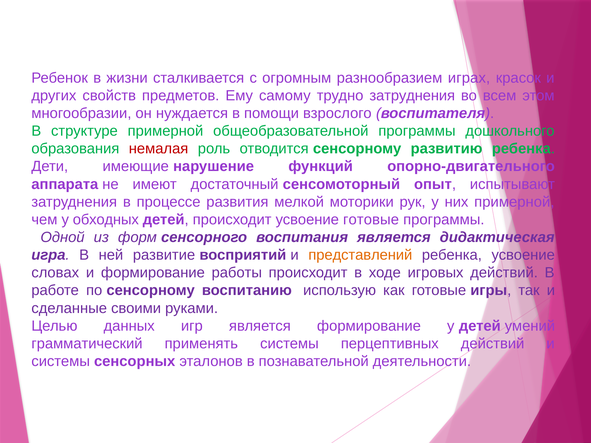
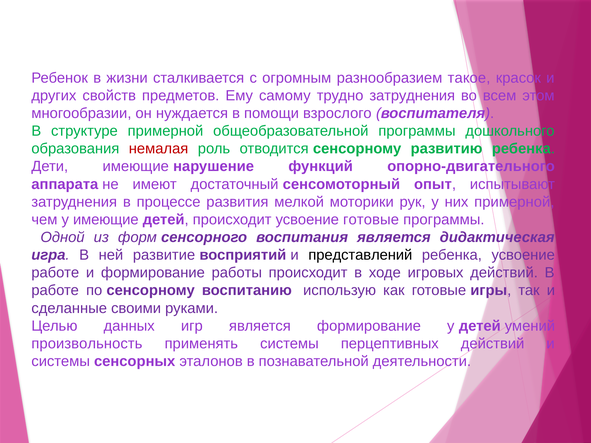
играх: играх -> такое (469, 78)
у обходных: обходных -> имеющие (106, 220)
представлений colour: orange -> black (360, 255)
словах: словах -> работе (55, 273)
грамматический: грамматический -> произвольность (87, 344)
